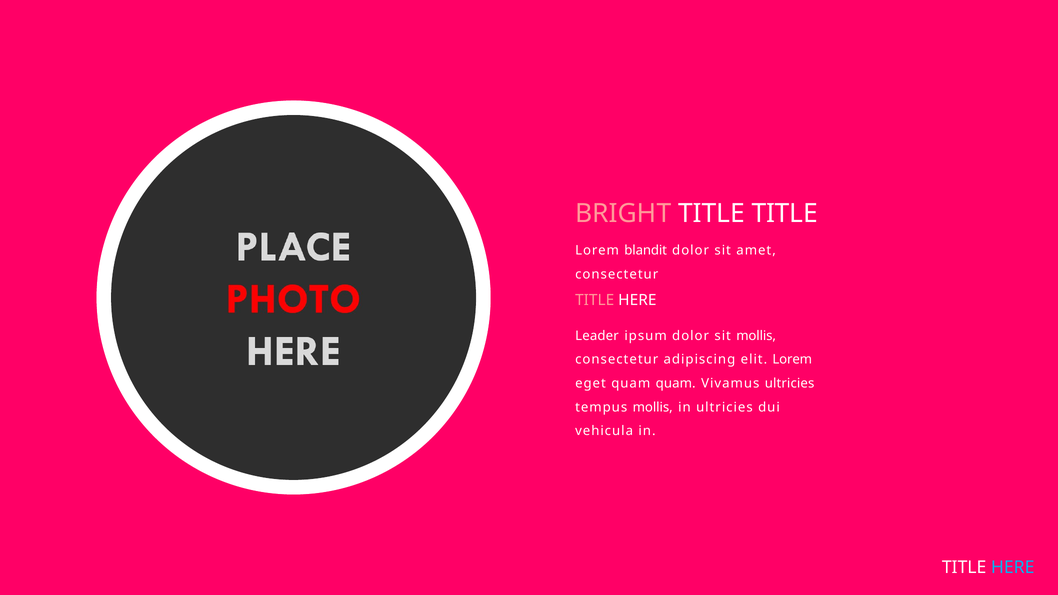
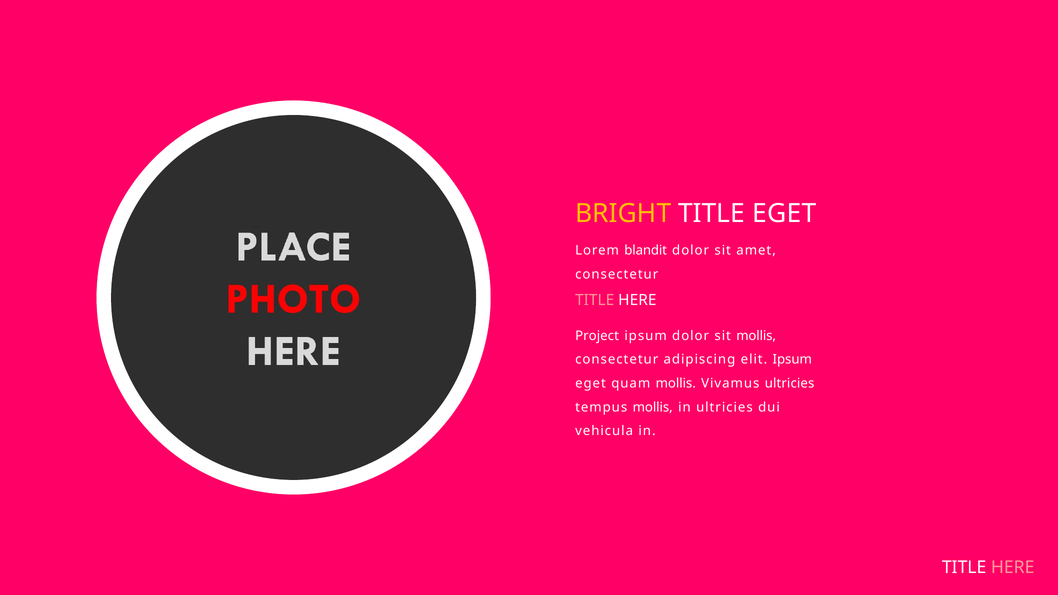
BRIGHT colour: pink -> yellow (623, 213)
TITLE TITLE: TITLE -> EGET (785, 213)
Leader: Leader -> Project (597, 336)
elit Lorem: Lorem -> Ipsum (792, 360)
quam quam: quam -> mollis (676, 383)
HERE colour: light blue -> pink (1013, 568)
